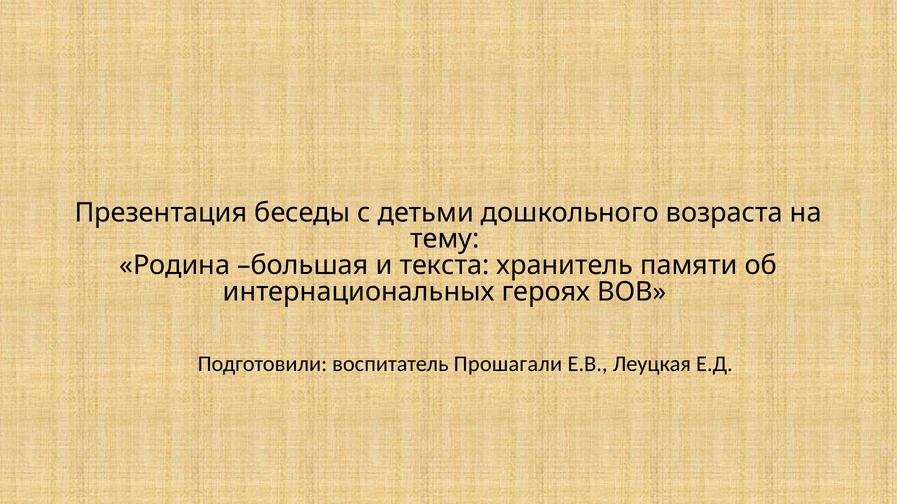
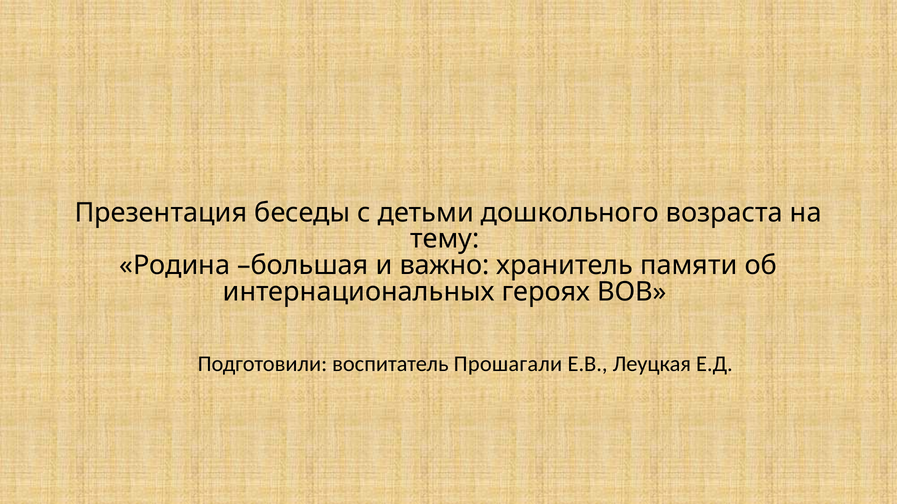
текста: текста -> важно (444, 266)
